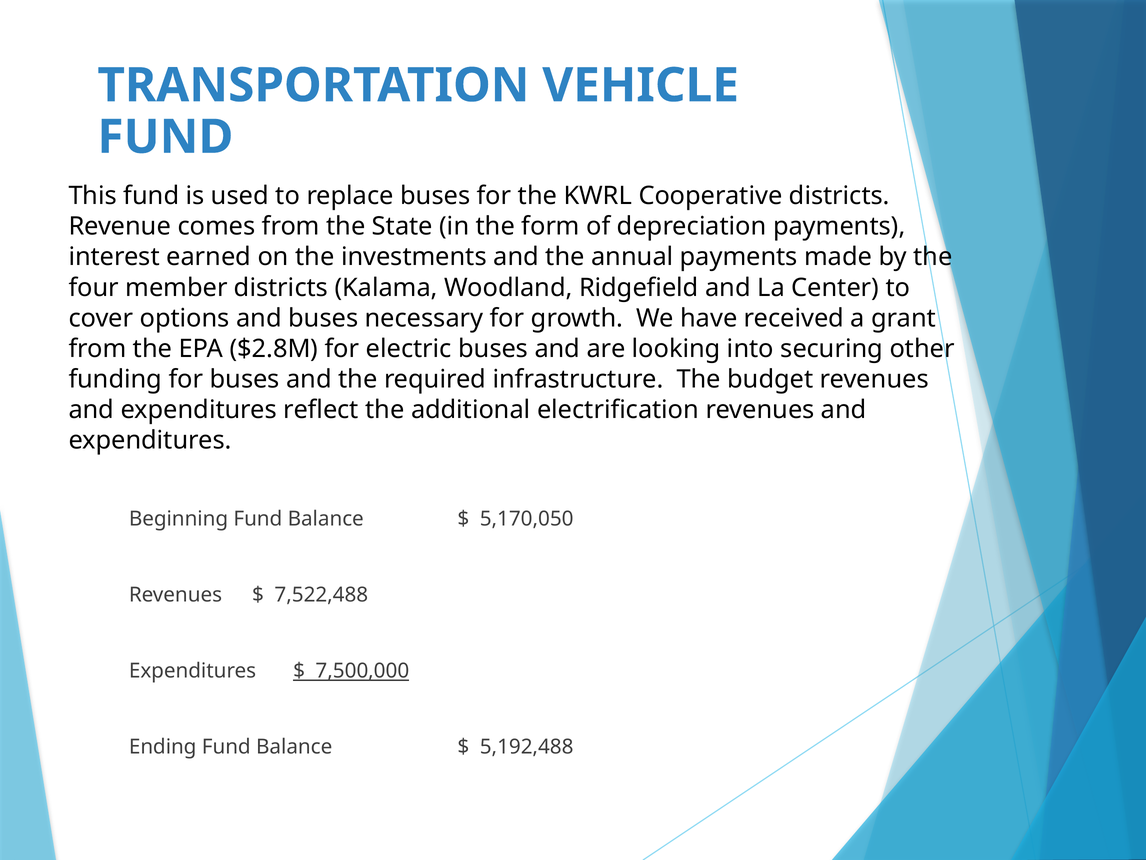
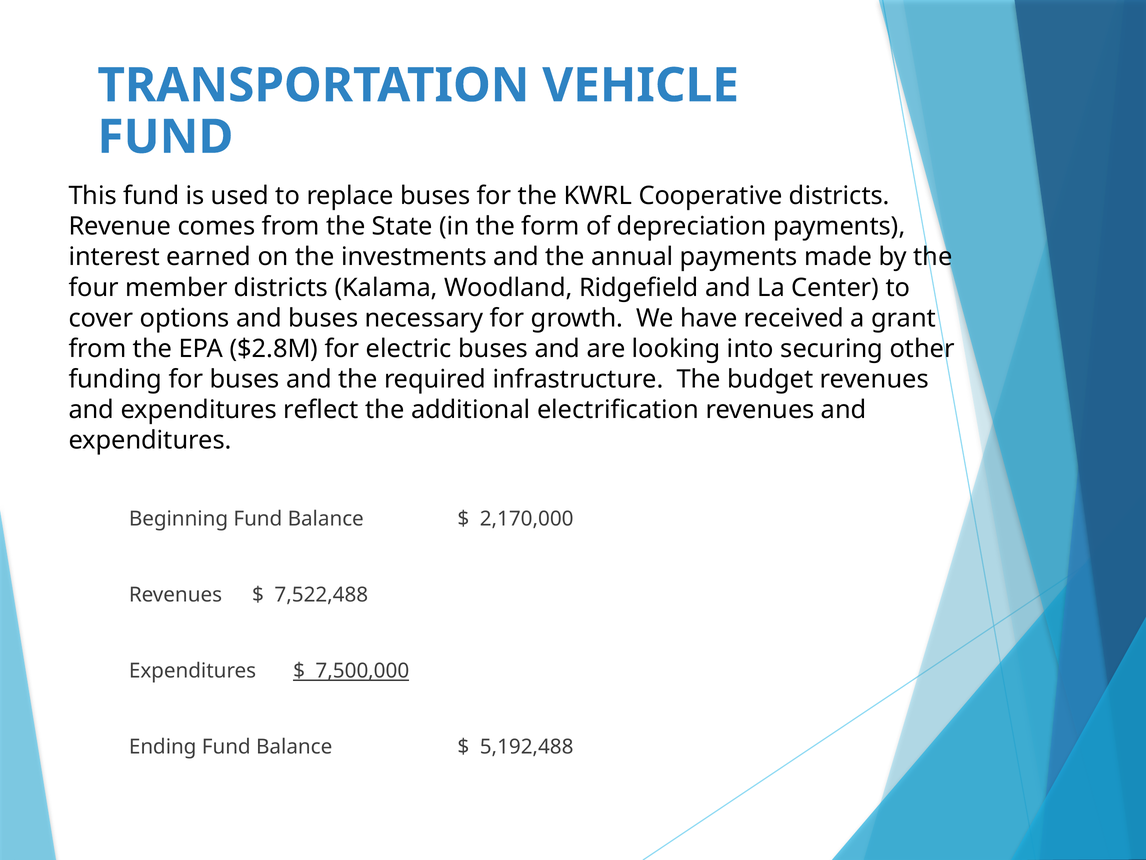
5,170,050: 5,170,050 -> 2,170,000 (527, 519)
